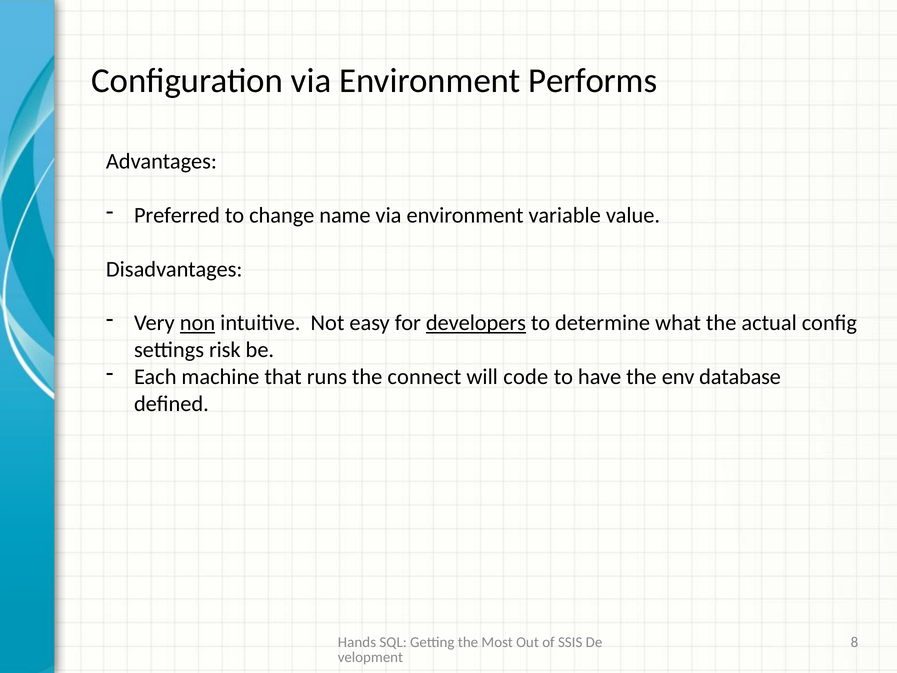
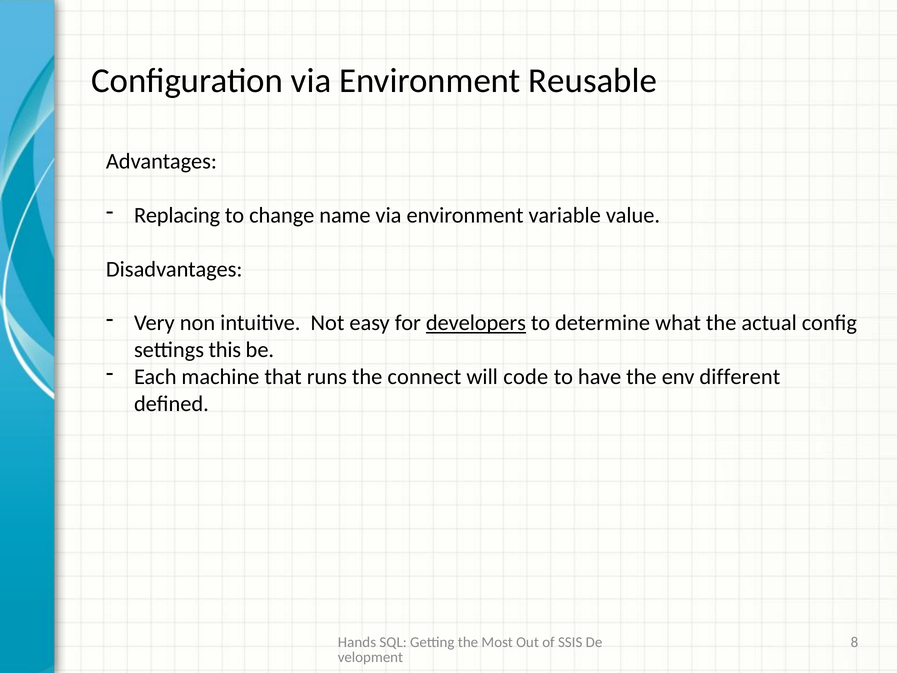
Performs: Performs -> Reusable (593, 81)
Preferred: Preferred -> Replacing (177, 215)
non underline: present -> none (198, 323)
risk: risk -> this (225, 350)
database: database -> different (740, 377)
